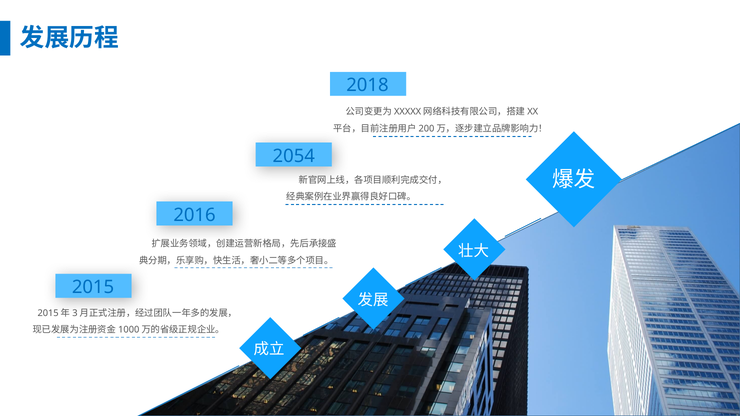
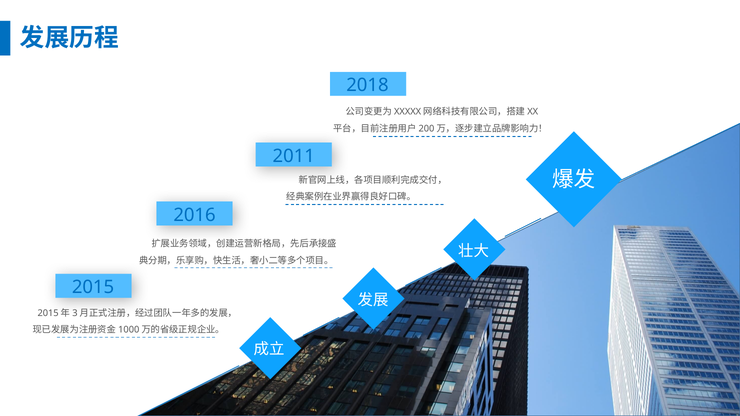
2054: 2054 -> 2011 (294, 156)
